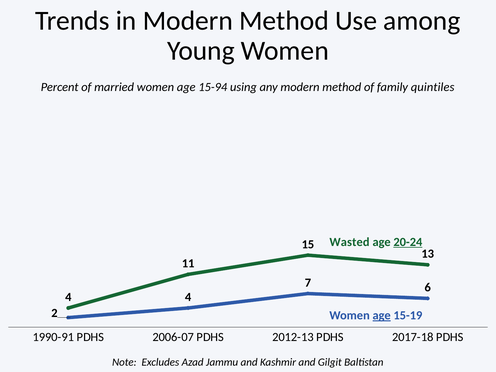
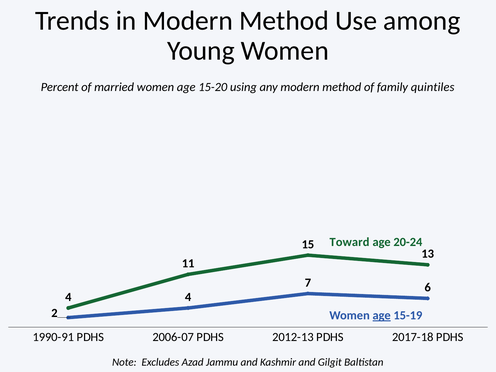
15-94: 15-94 -> 15-20 (213, 87)
Wasted: Wasted -> Toward (349, 242)
20-24 underline: present -> none (408, 242)
